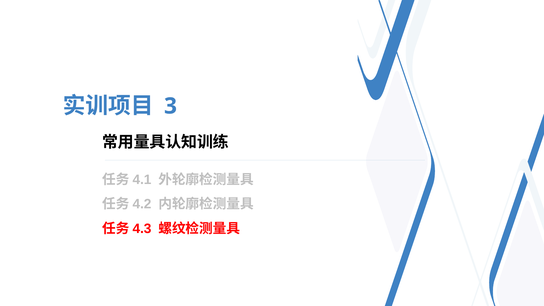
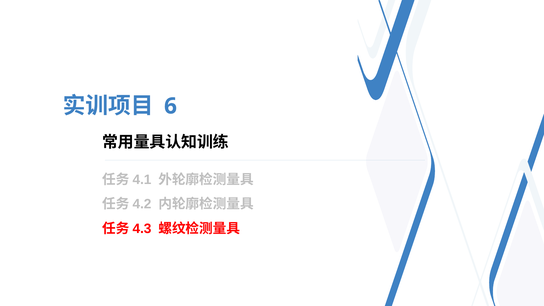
3: 3 -> 6 (170, 106)
